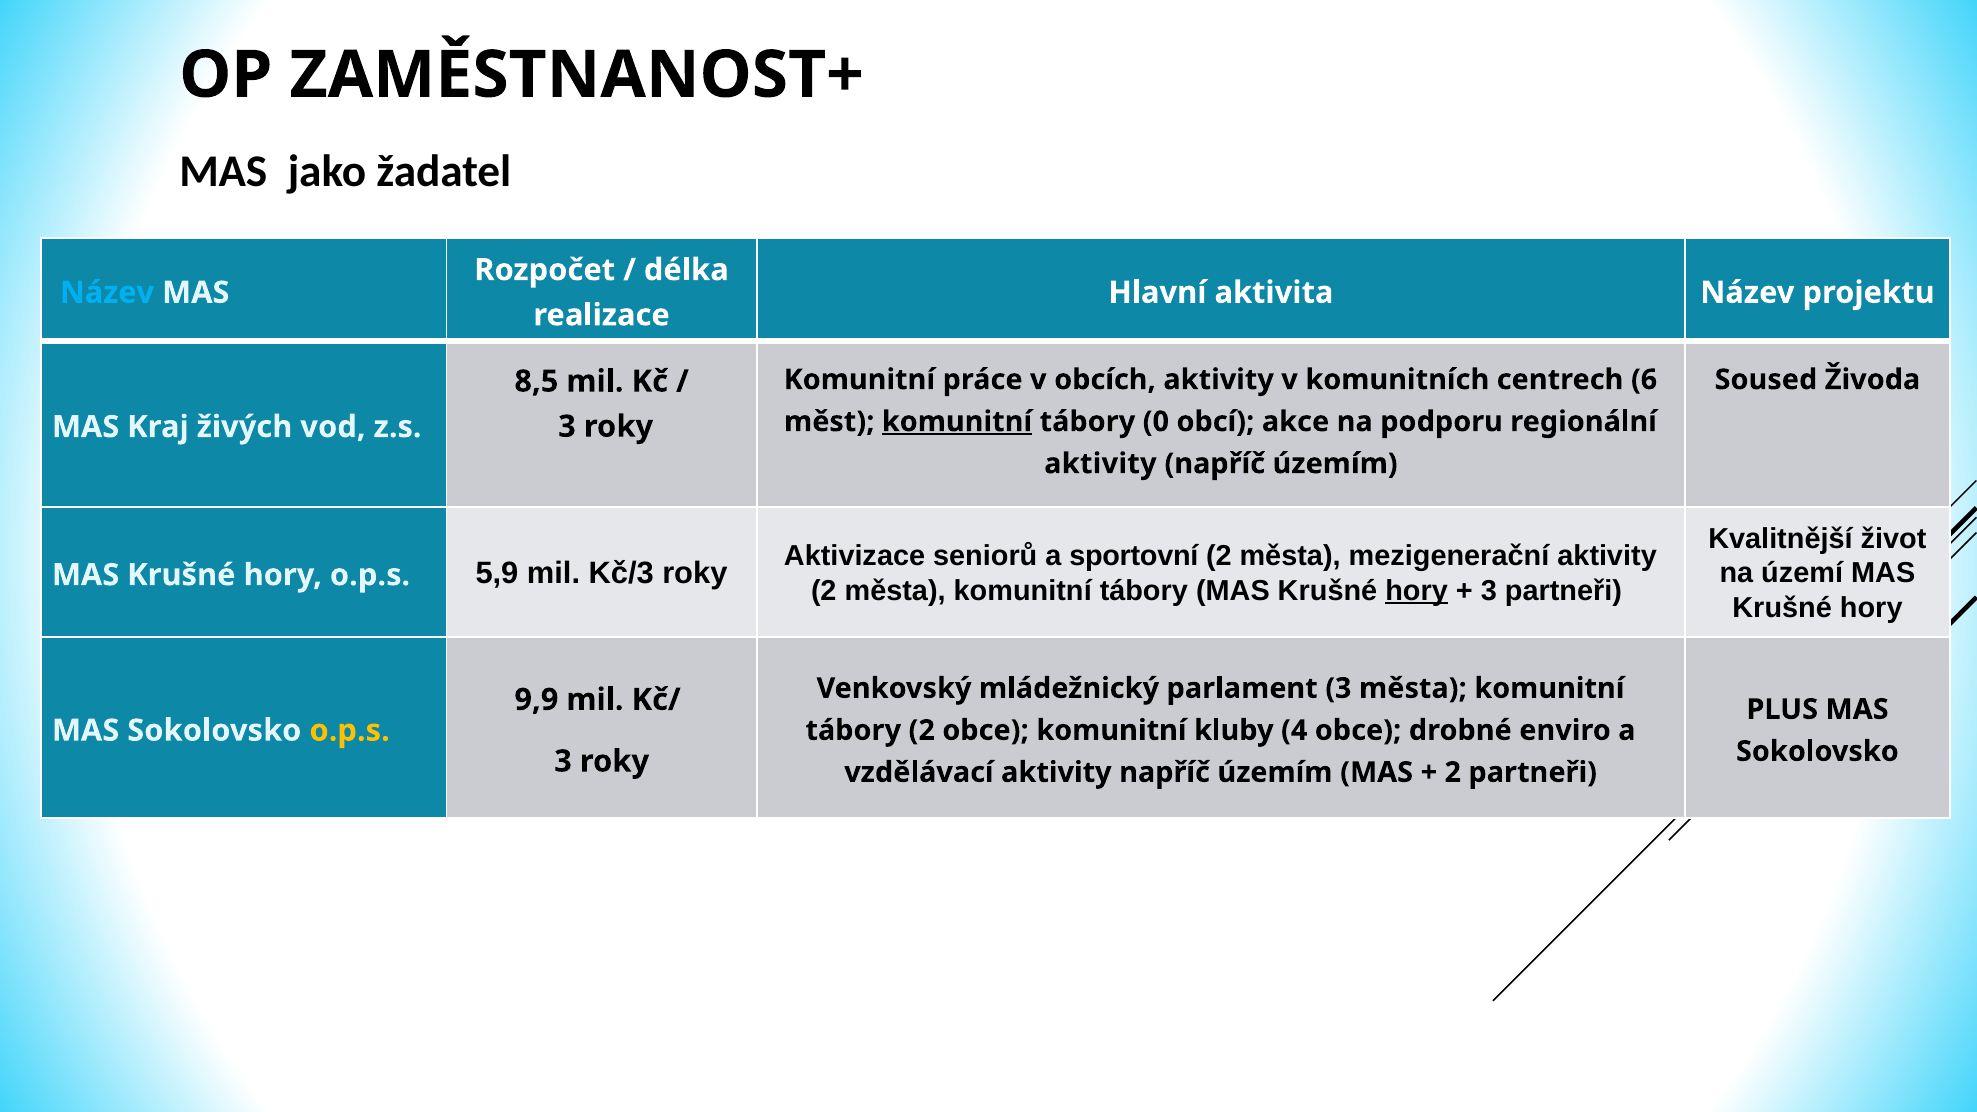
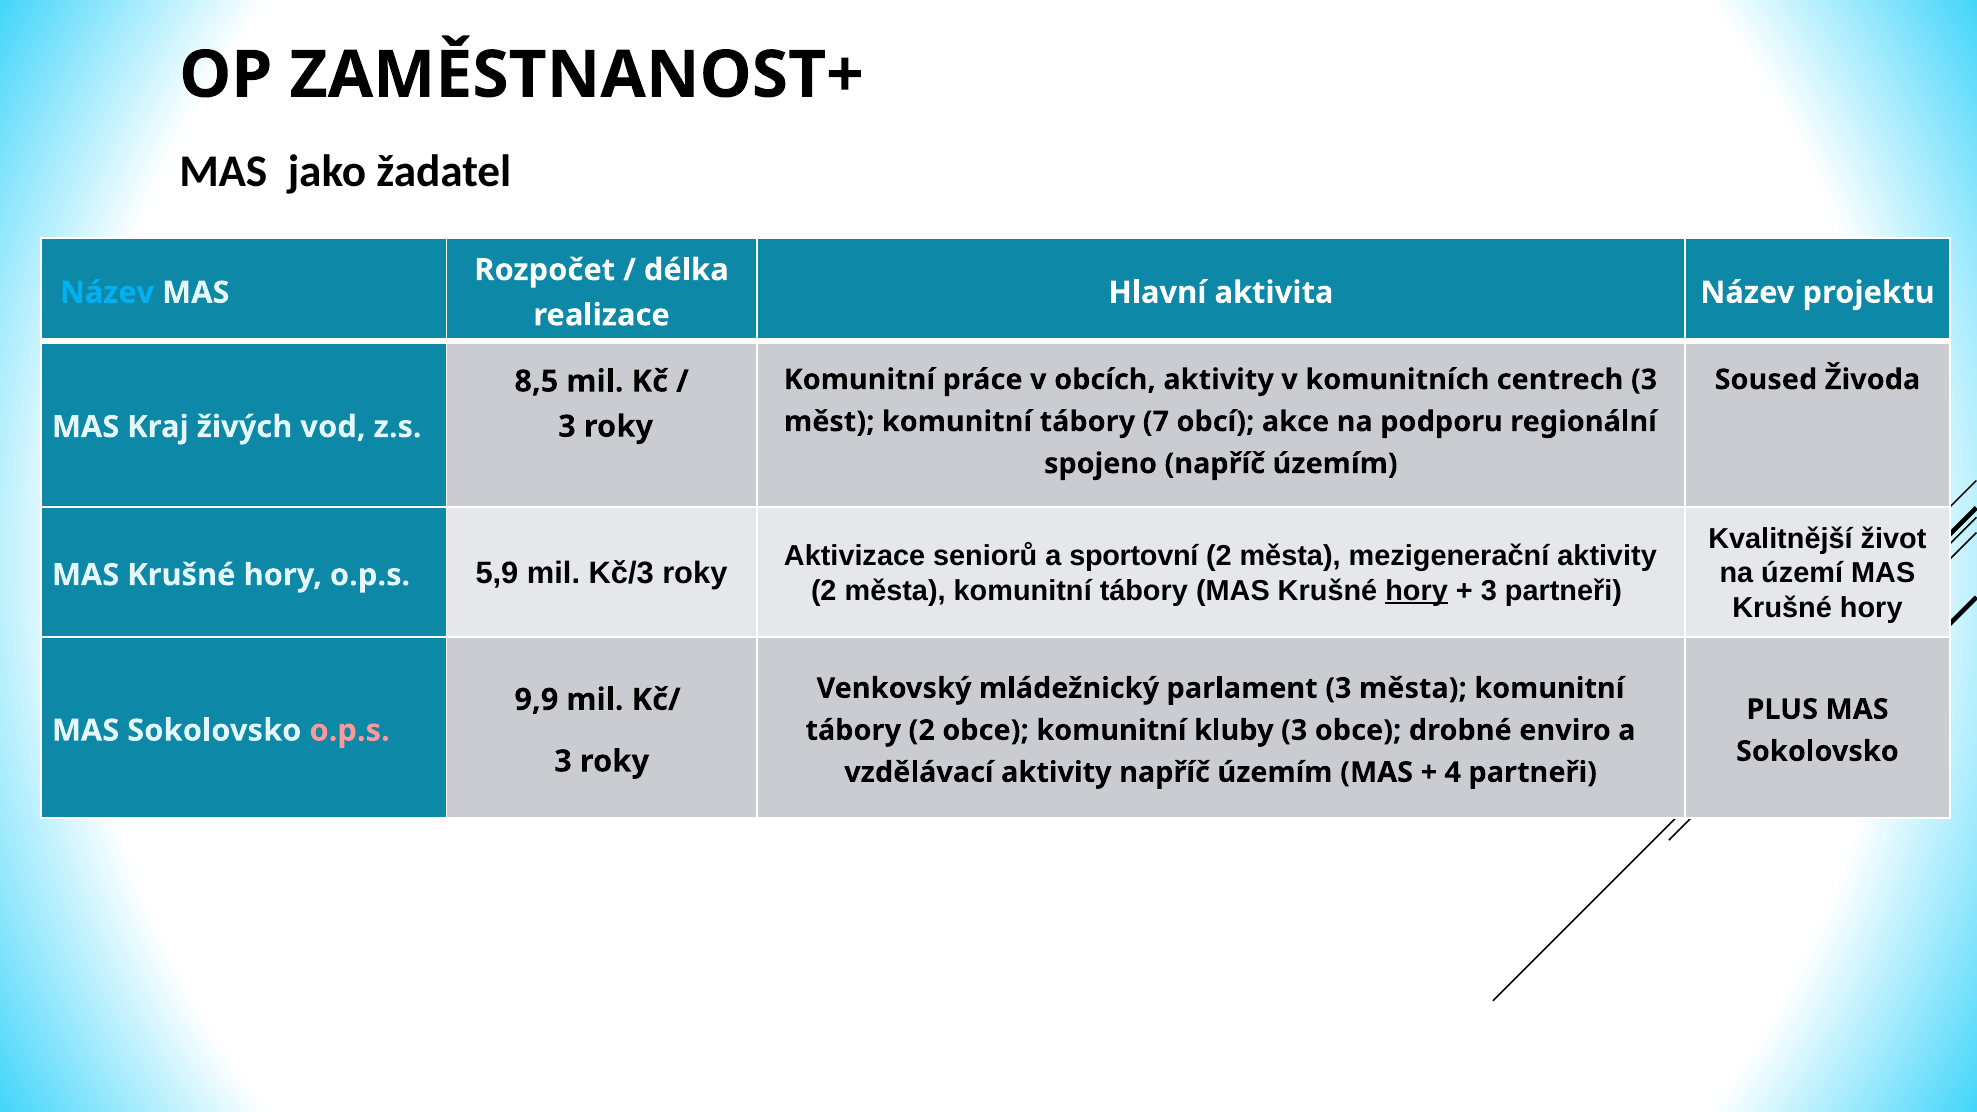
centrech 6: 6 -> 3 (1644, 380)
komunitní underline: present -> none (957, 422)
0: 0 -> 7 (1156, 422)
aktivity: aktivity -> spojeno (1101, 464)
o.p.s colour: yellow -> pink (350, 731)
kluby 4: 4 -> 3 (1294, 730)
2: 2 -> 4 (1453, 772)
